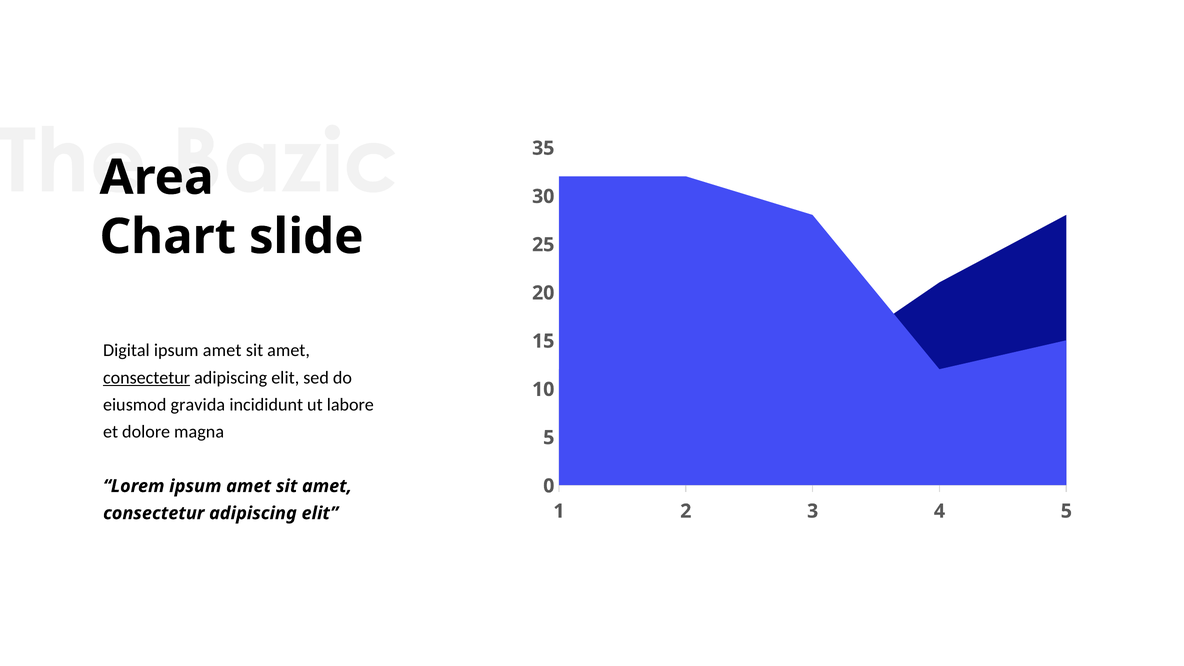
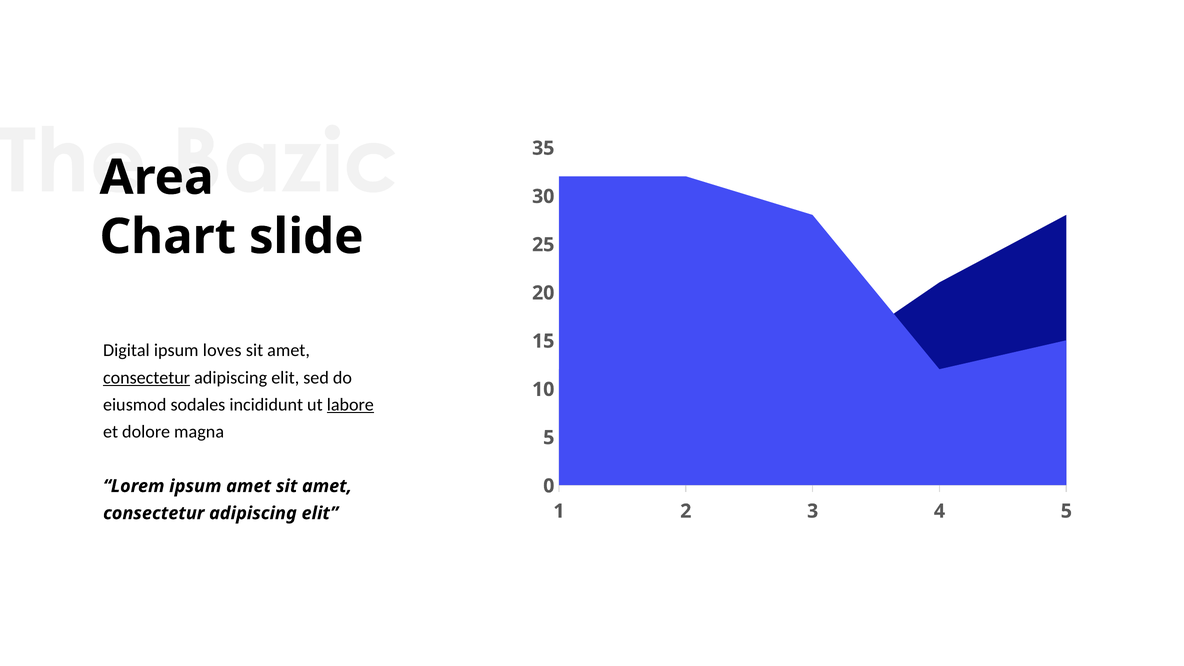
amet: amet -> loves (222, 350)
gravida: gravida -> sodales (198, 405)
labore underline: none -> present (350, 405)
